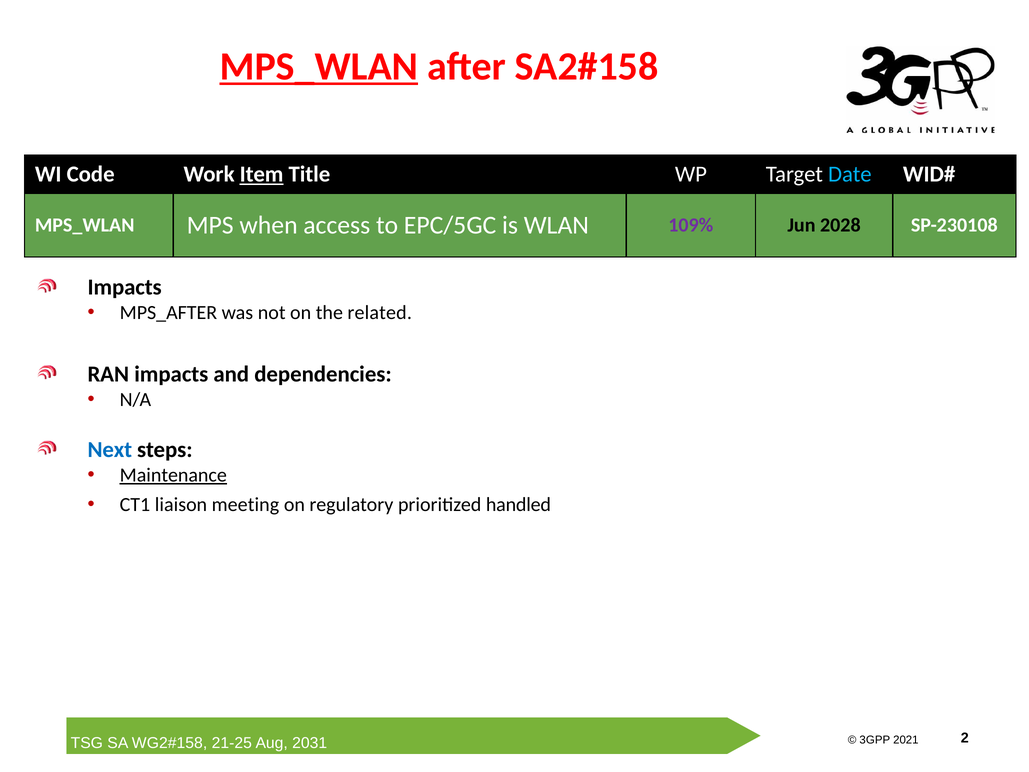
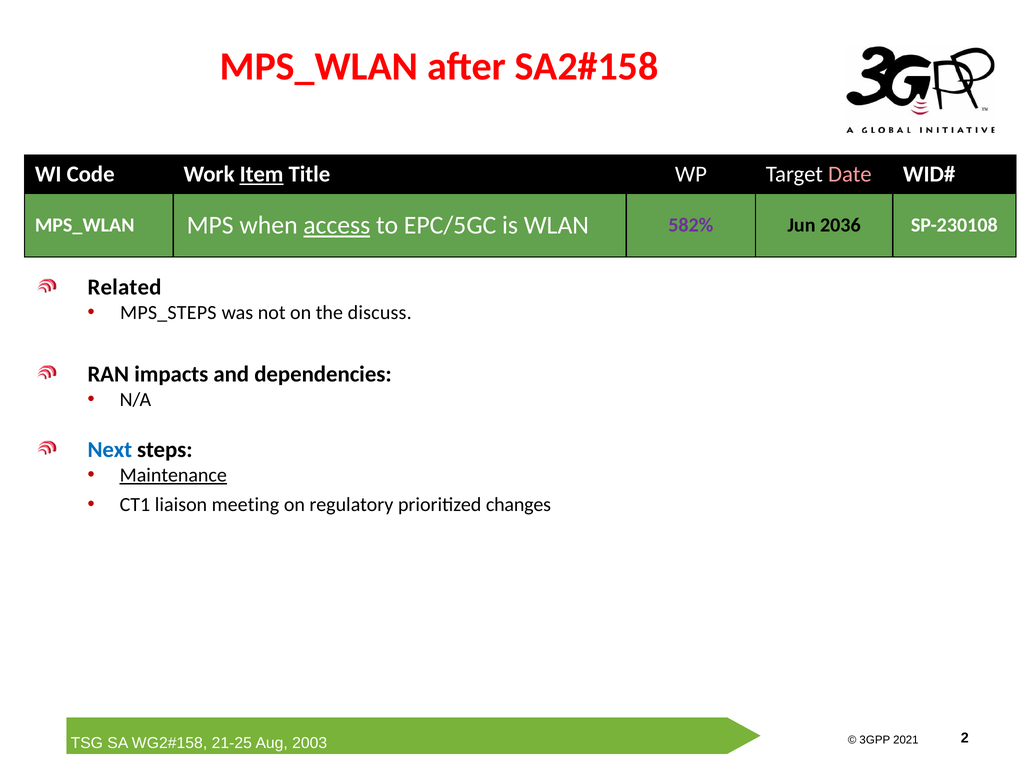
MPS_WLAN underline: present -> none (319, 66)
Date colour: light blue -> pink (850, 174)
access underline: none -> present (337, 225)
109%: 109% -> 582% (691, 225)
2028: 2028 -> 2036 (840, 225)
Impacts: Impacts -> Related (124, 287)
MPS_AFTER: MPS_AFTER -> MPS_STEPS (168, 313)
related: related -> discuss (380, 313)
handled: handled -> changes (518, 505)
2031: 2031 -> 2003 (310, 743)
